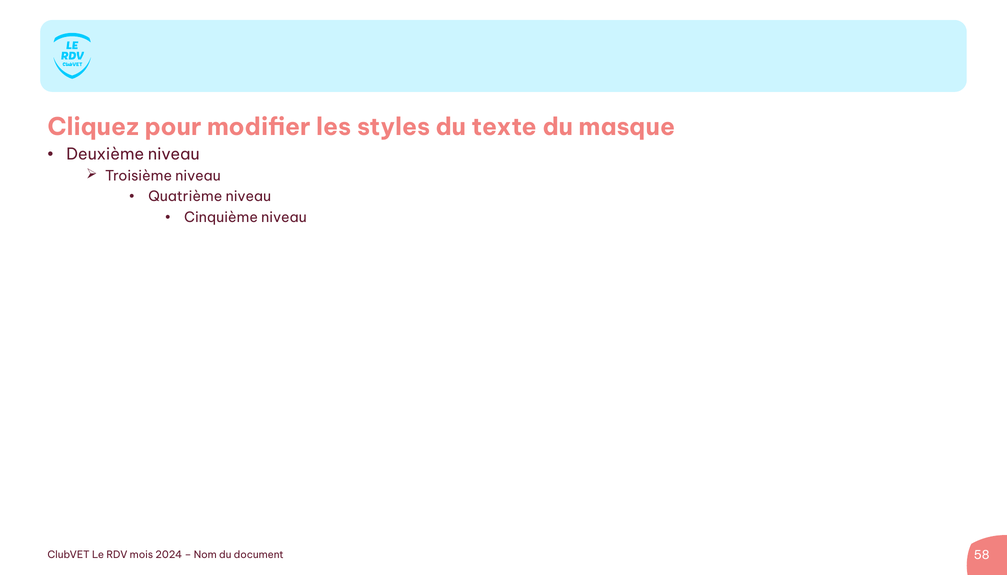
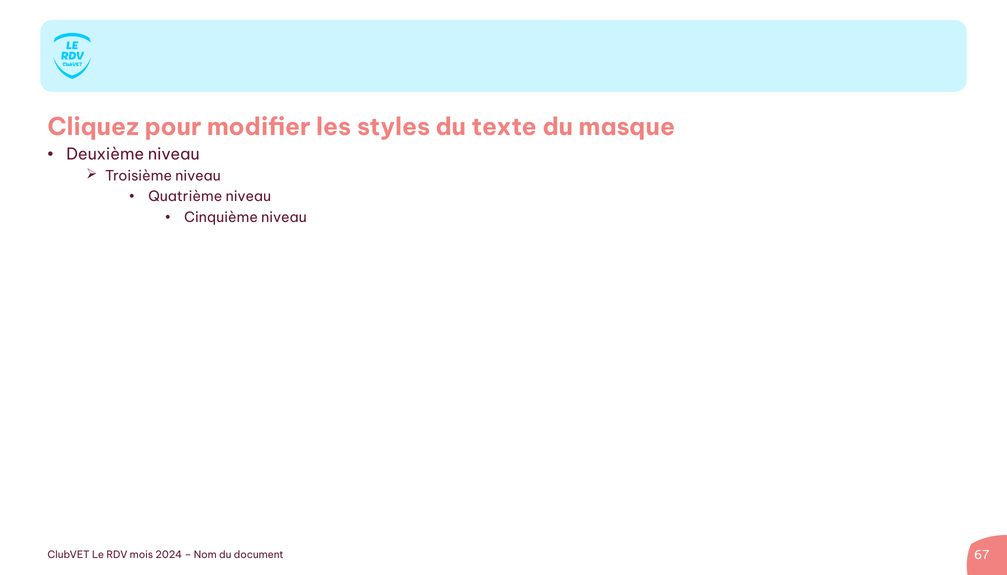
58: 58 -> 67 (982, 556)
